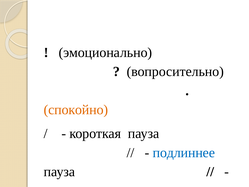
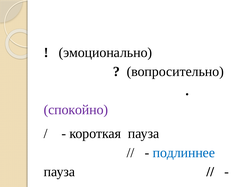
спокойно colour: orange -> purple (76, 110)
